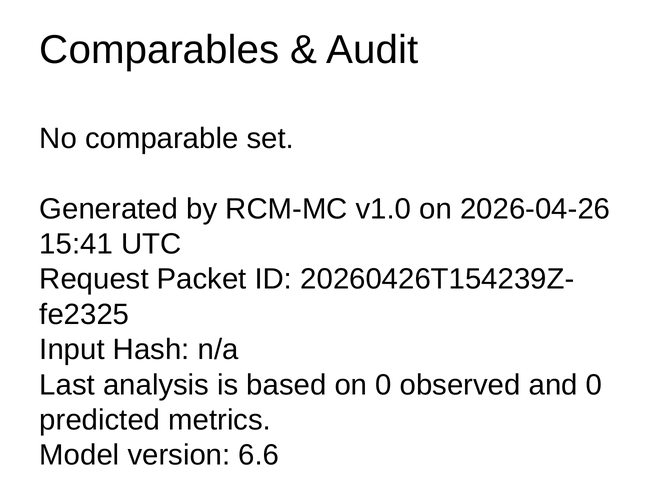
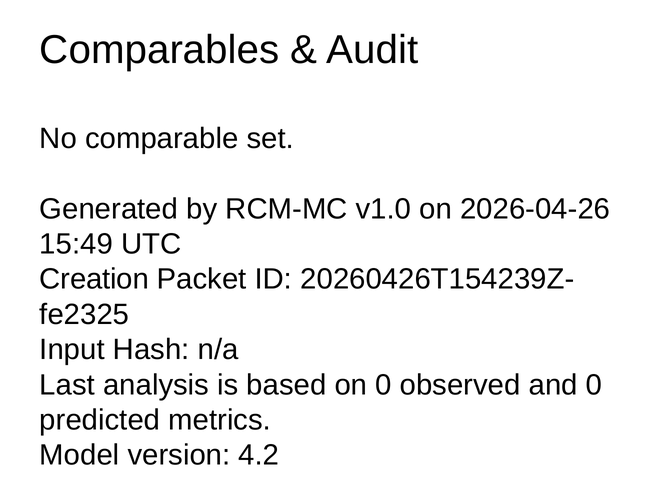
15:41: 15:41 -> 15:49 (76, 244)
Request: Request -> Creation (94, 279)
6.6: 6.6 -> 4.2 (259, 455)
